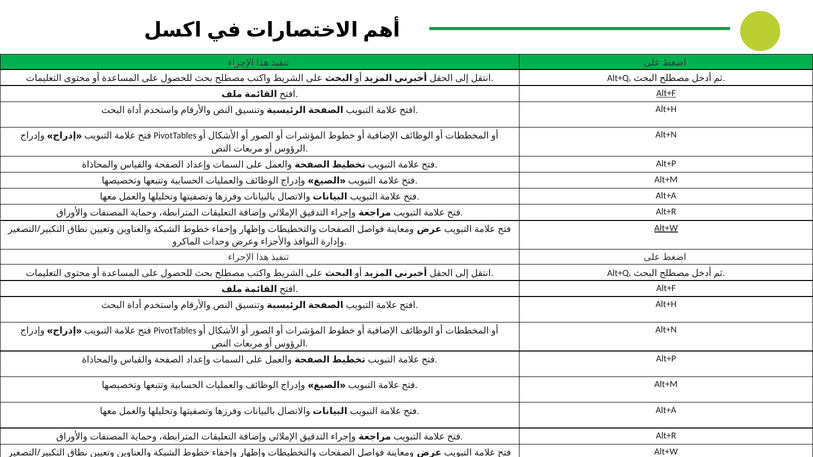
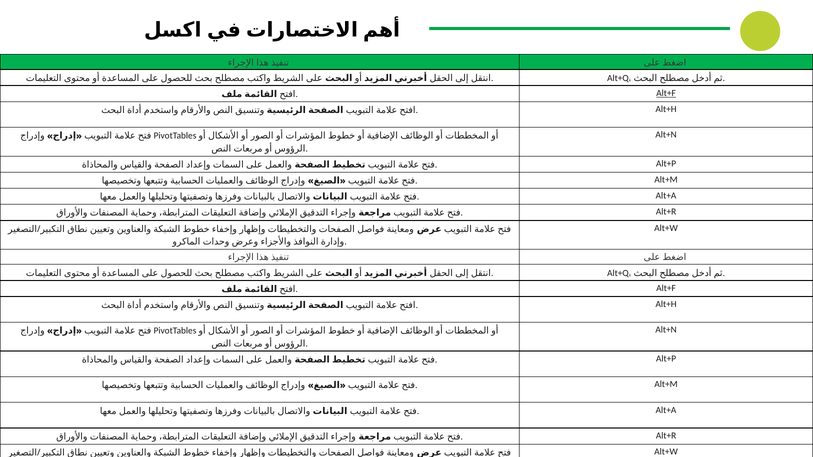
Alt+W underline: present -> none (666, 228)
